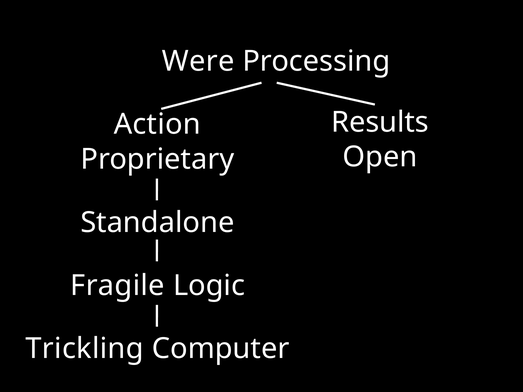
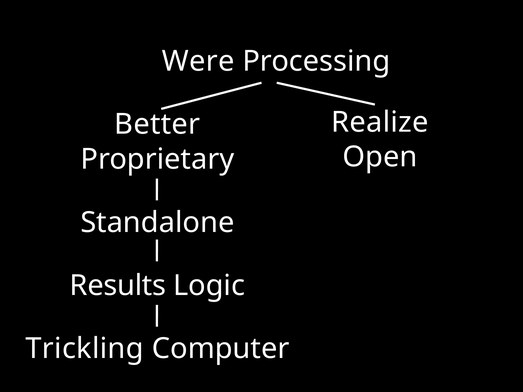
Results: Results -> Realize (380, 122)
Action: Action -> Better (157, 124)
Fragile: Fragile -> Results (118, 286)
